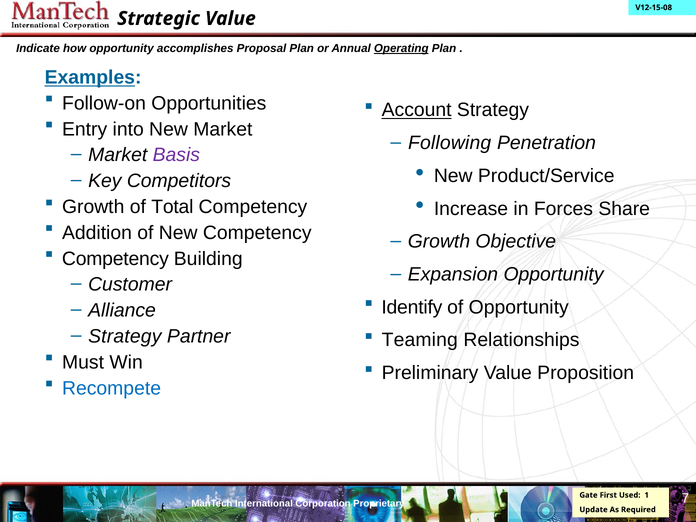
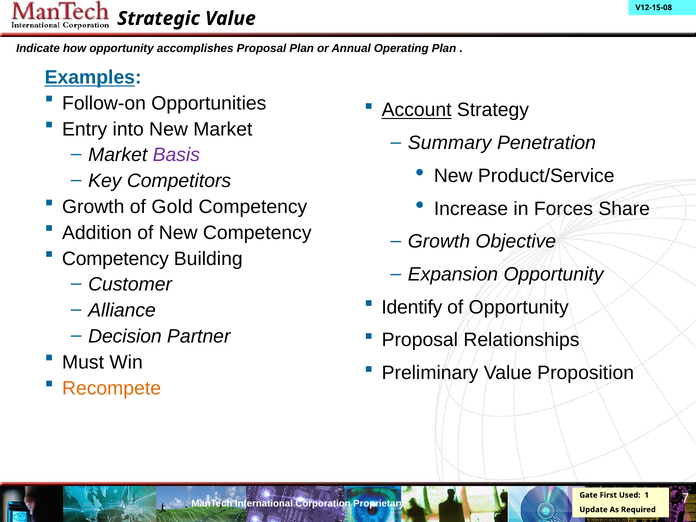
Operating underline: present -> none (401, 49)
Following: Following -> Summary (450, 143)
Total: Total -> Gold (172, 207)
Strategy: Strategy -> Decision (125, 336)
Teaming: Teaming -> Proposal (420, 340)
Recompete colour: blue -> orange (112, 388)
